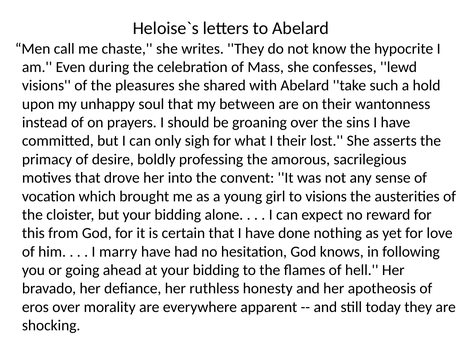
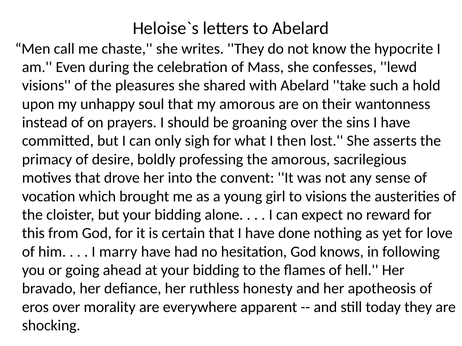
my between: between -> amorous (247, 104)
I their: their -> then (292, 141)
